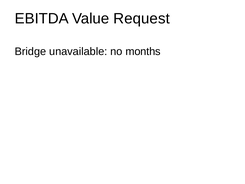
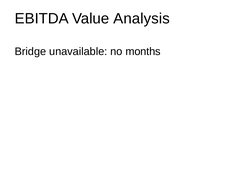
Request: Request -> Analysis (142, 19)
